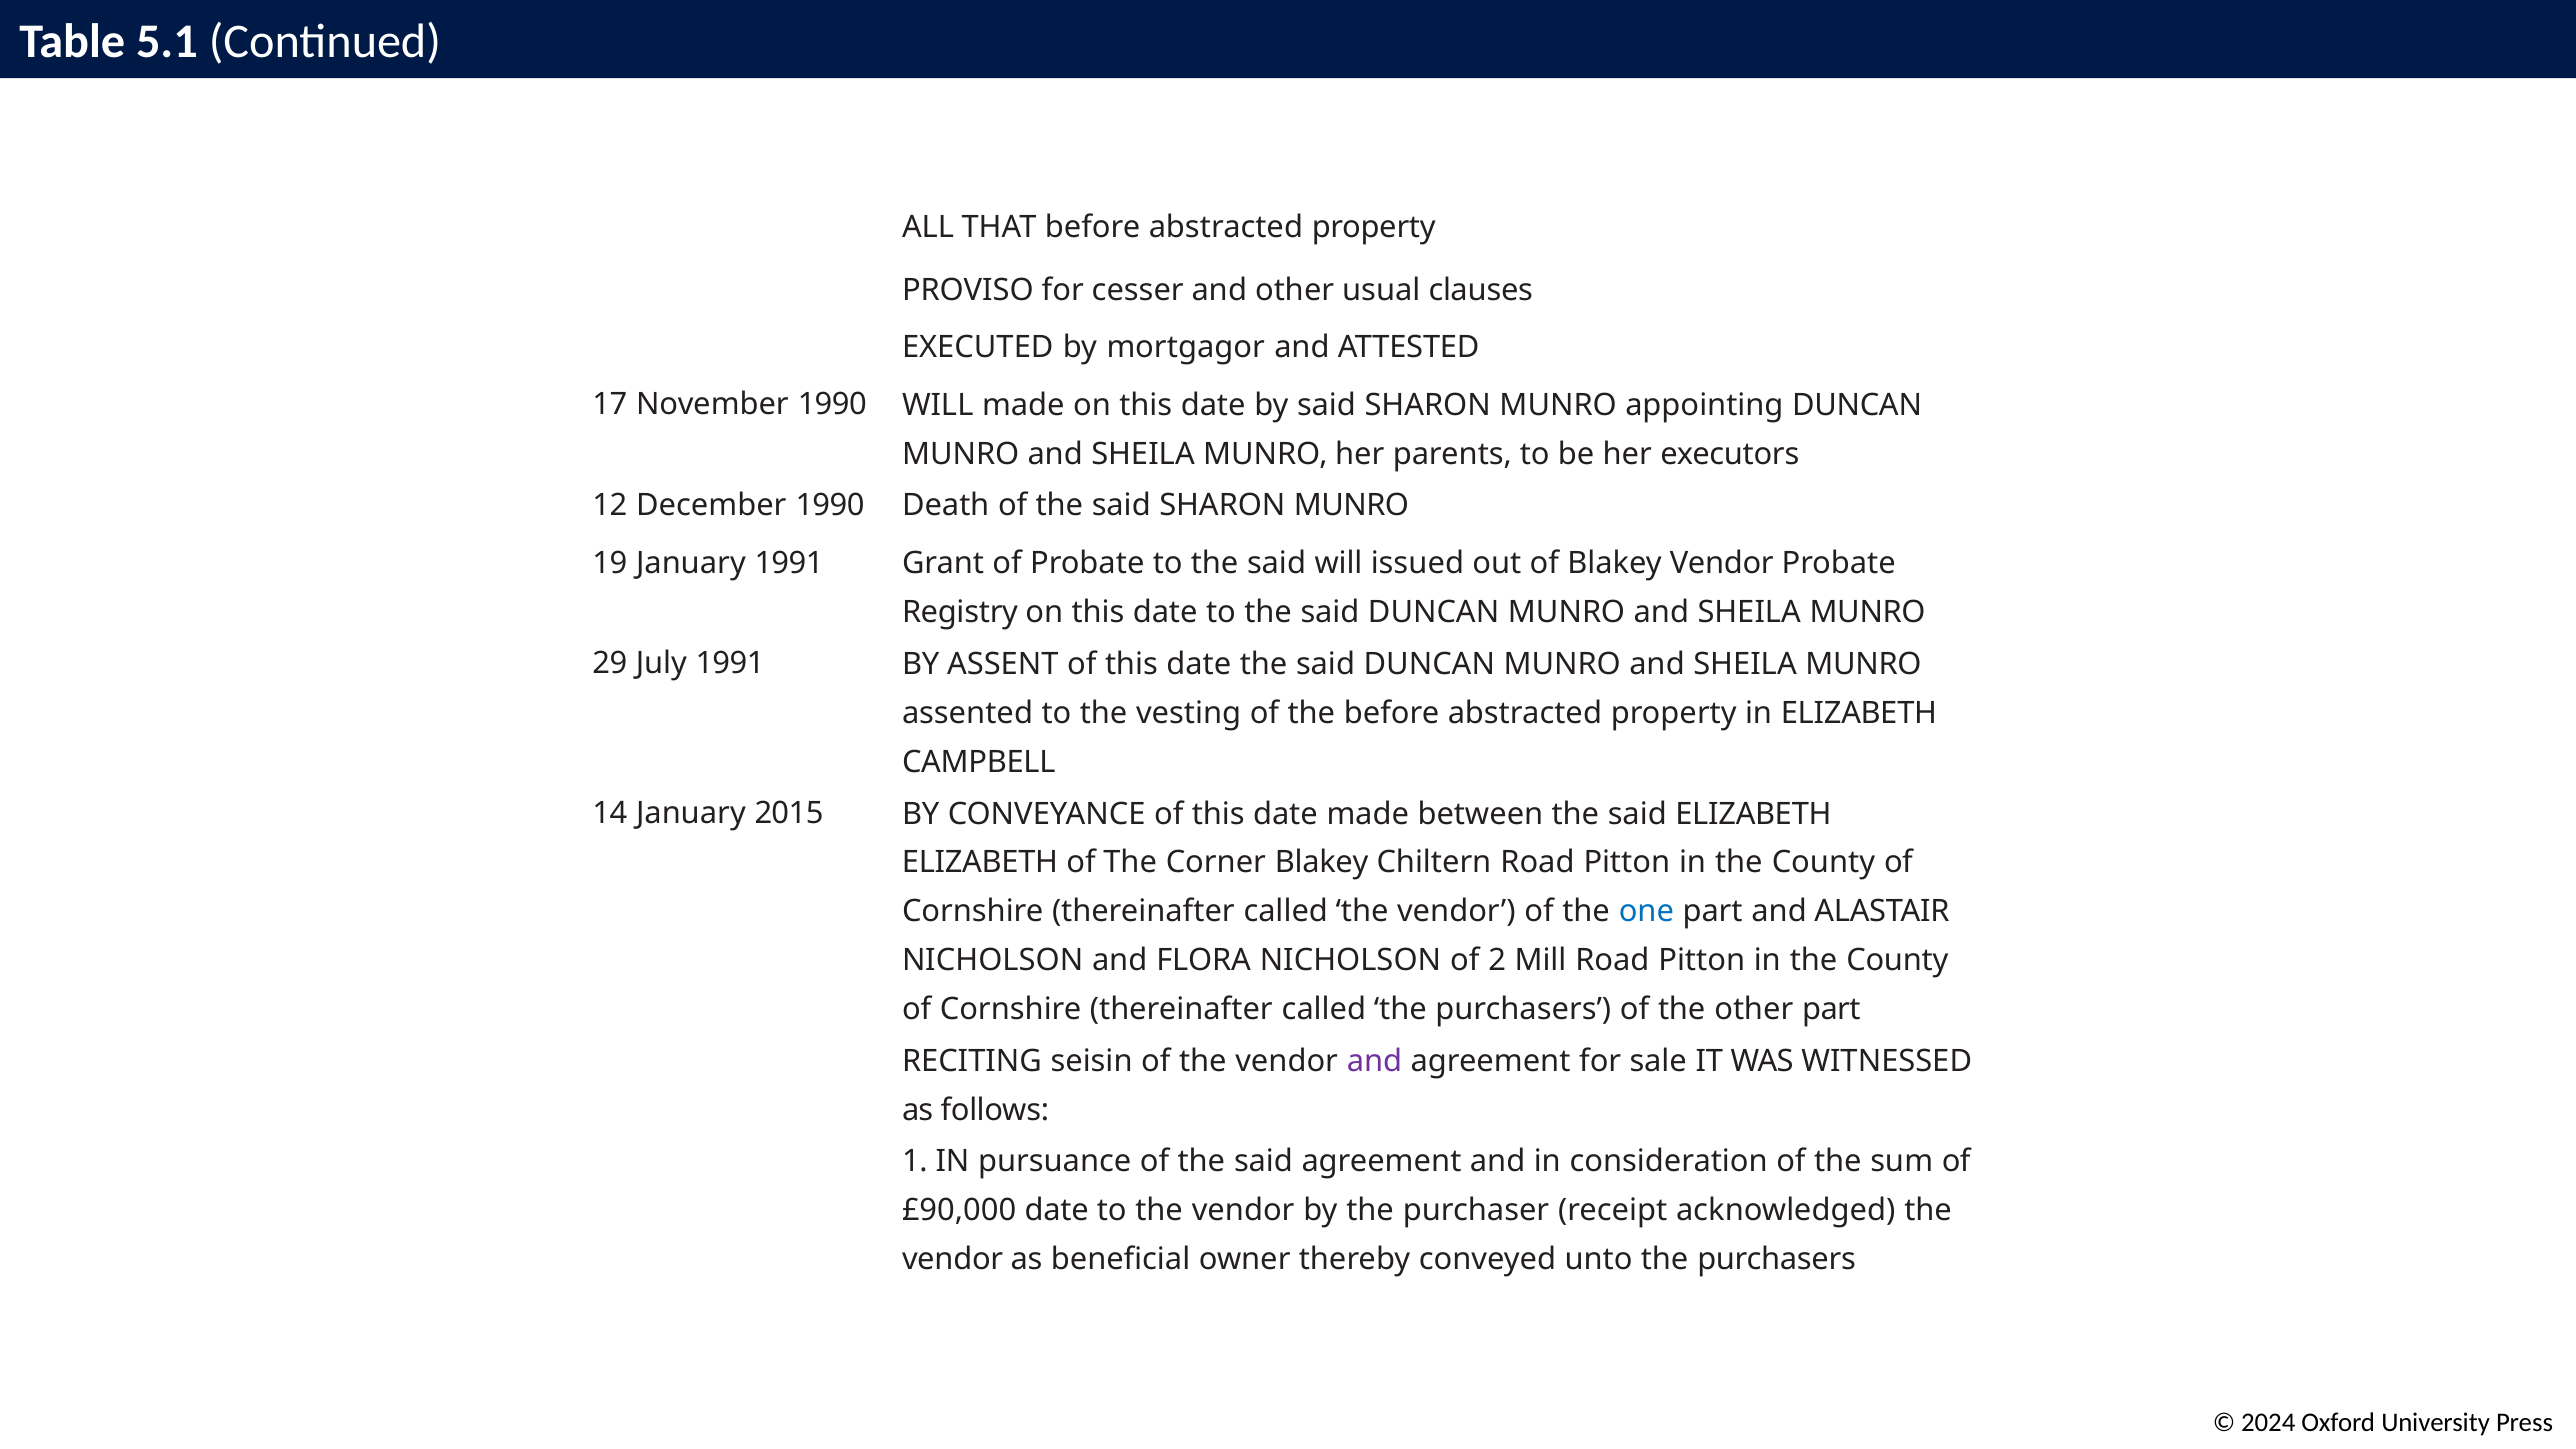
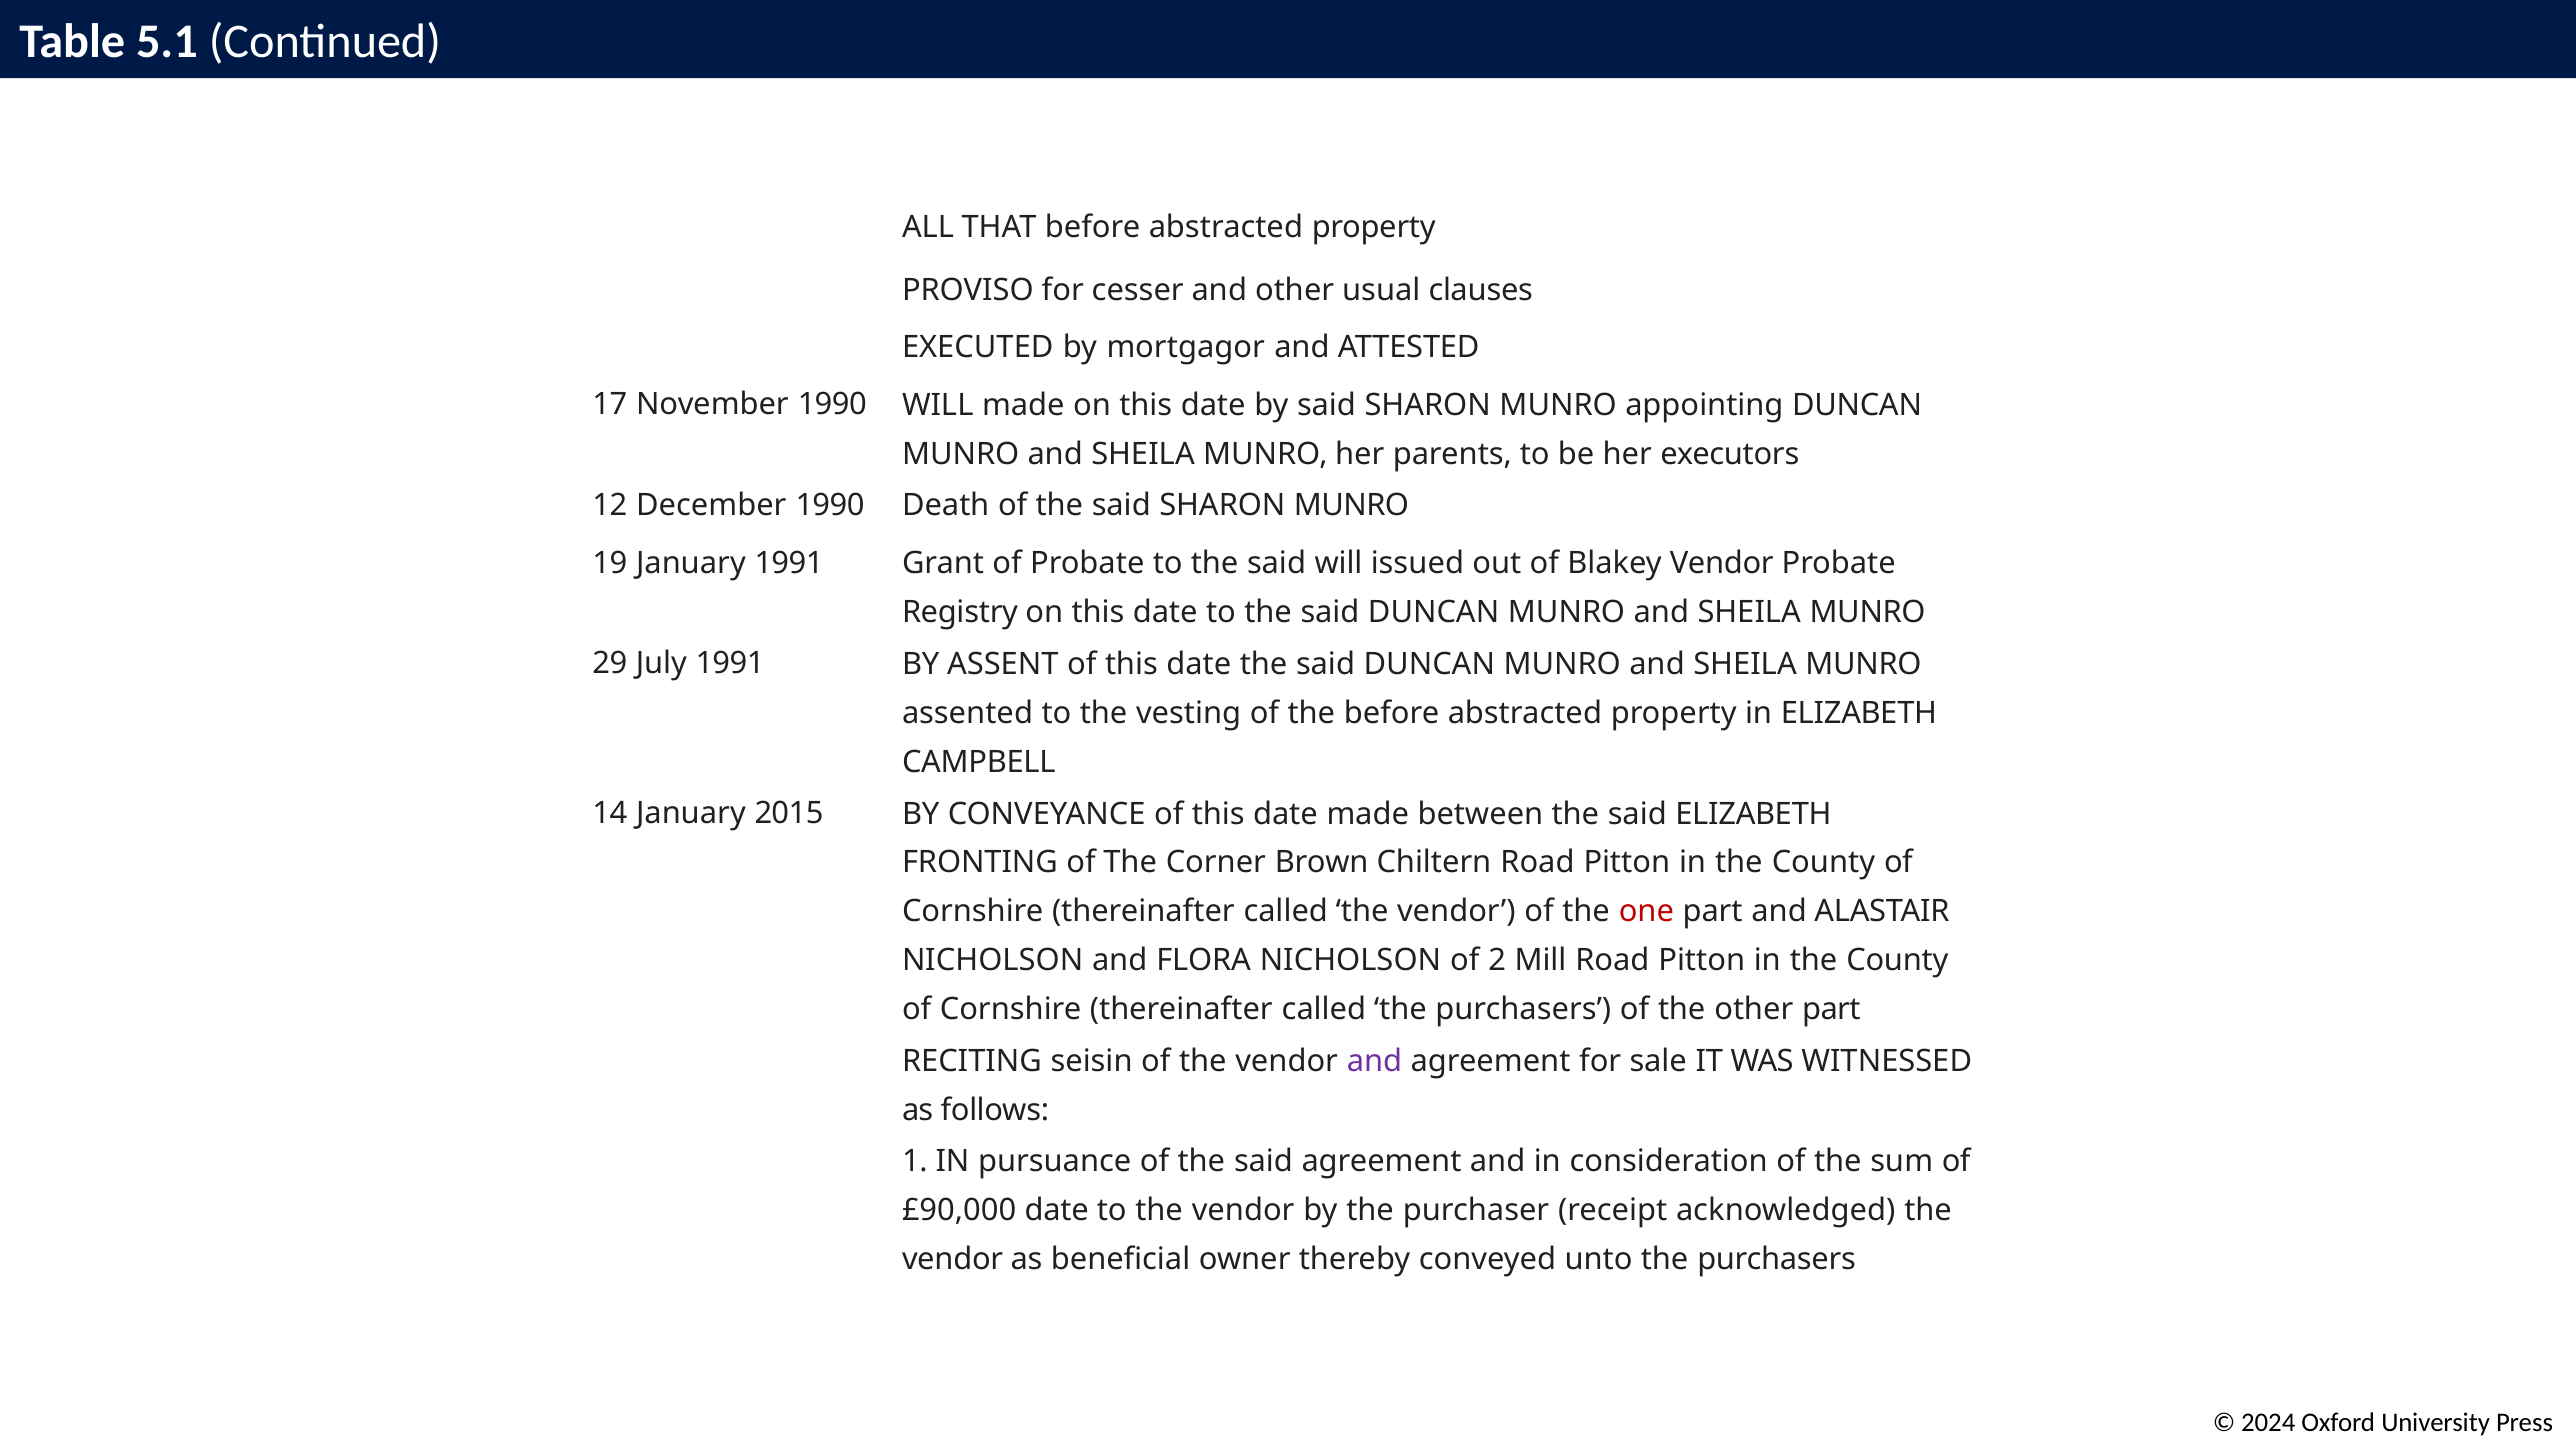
ELIZABETH: ELIZABETH -> FRONTING (980, 863)
Corner Blakey: Blakey -> Brown (1322, 863)
one colour: blue -> red (1646, 912)
